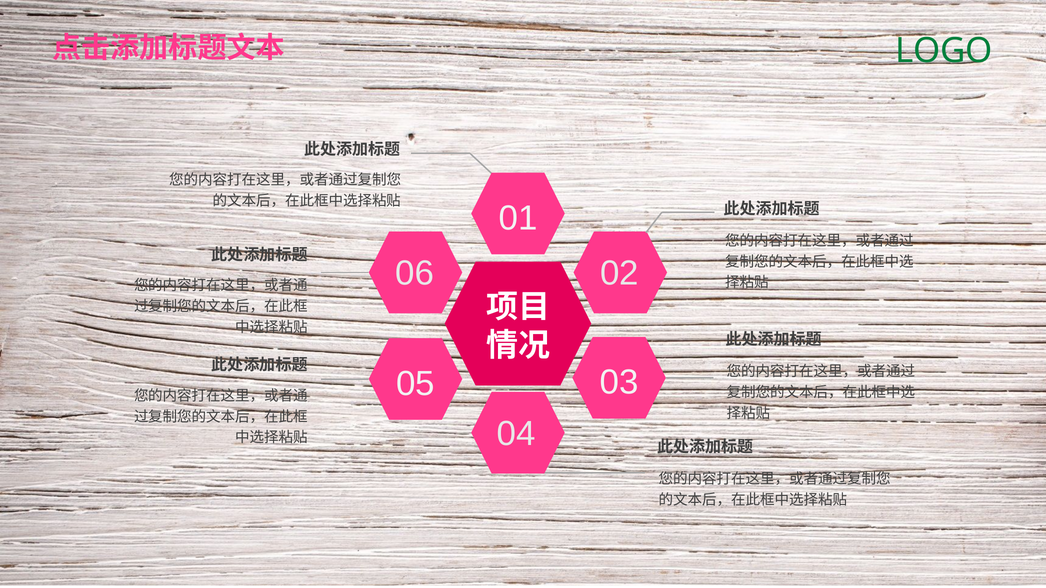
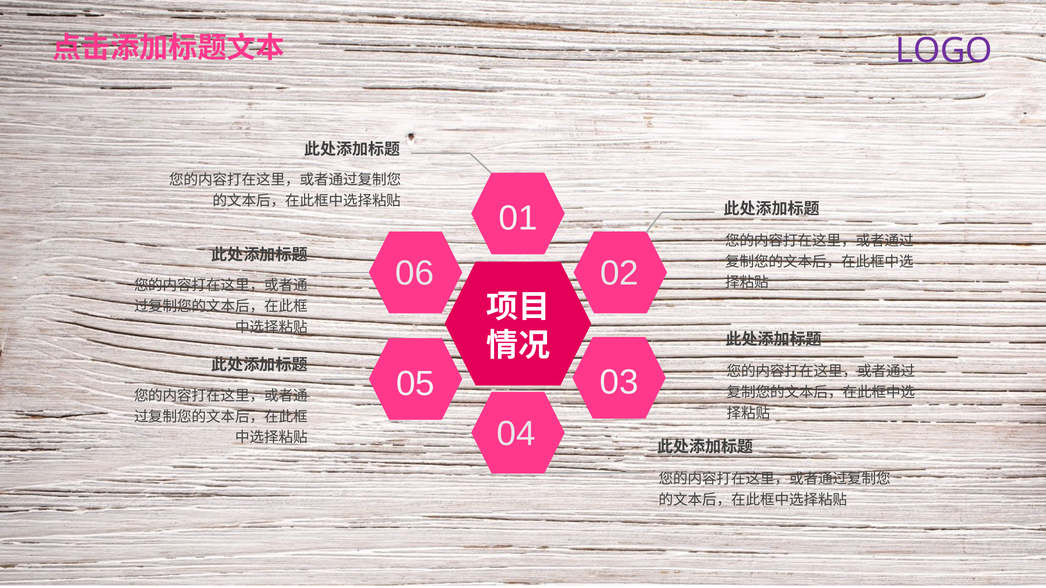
LOGO colour: green -> purple (944, 51)
